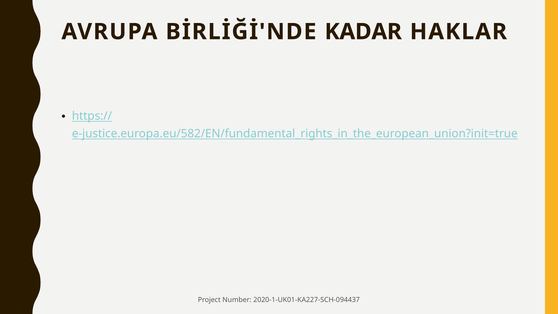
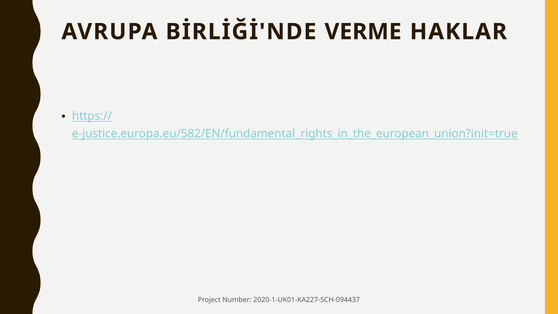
KADAR: KADAR -> VERME (363, 32)
